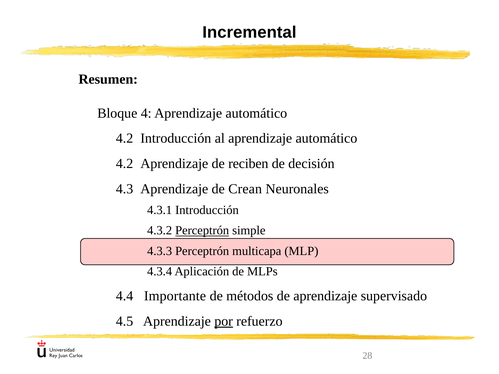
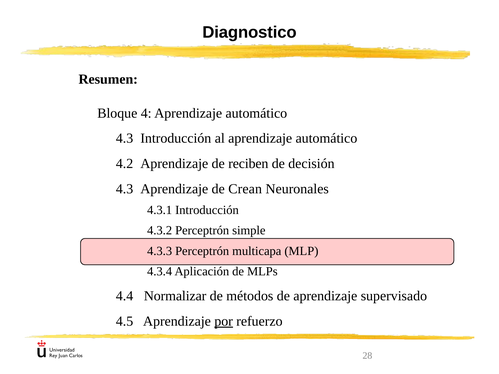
Incremental: Incremental -> Diagnostico (249, 32)
4.2: 4.2 -> 4.3 (125, 138)
Perceptrón underline: present -> none (202, 231)
Importante: Importante -> Normalizar (175, 296)
